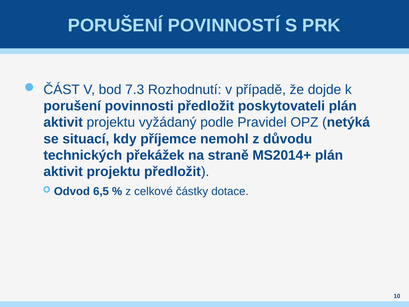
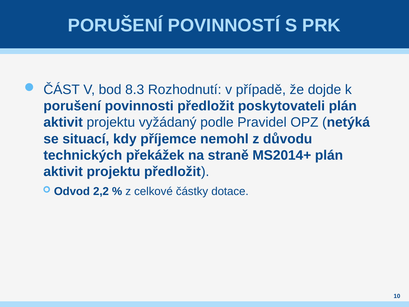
7.3: 7.3 -> 8.3 (135, 90)
6,5: 6,5 -> 2,2 (101, 191)
